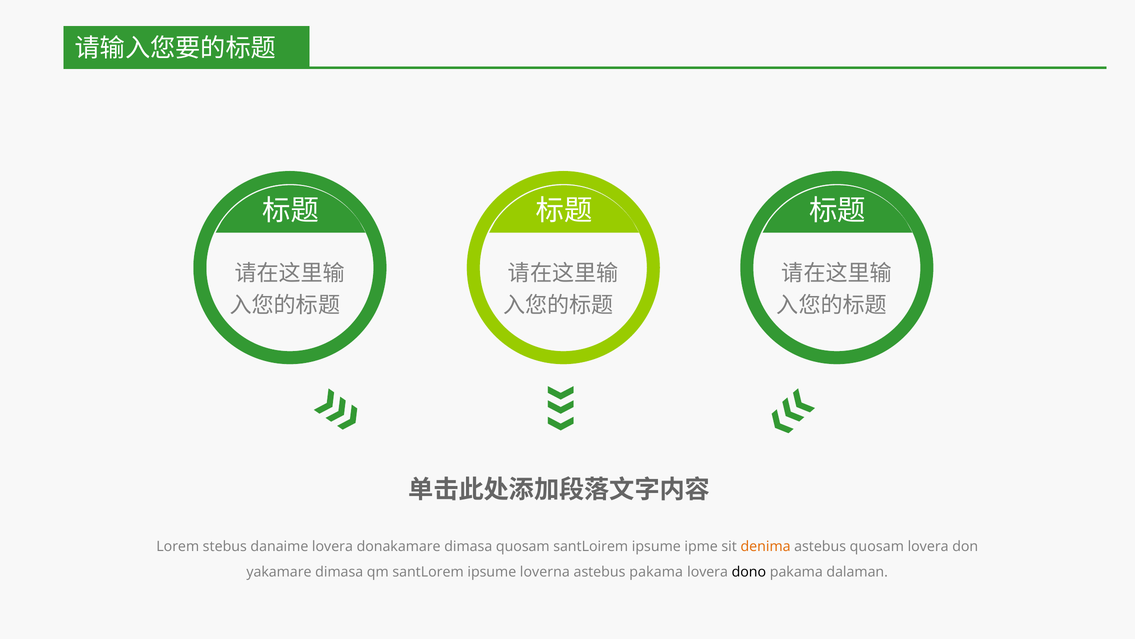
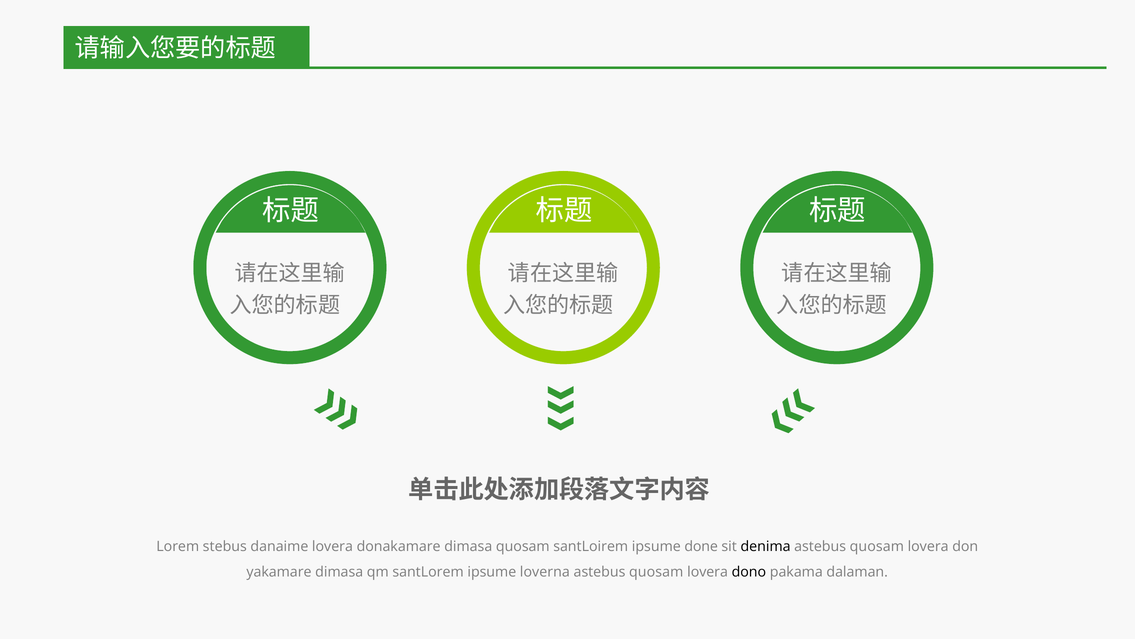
ipme: ipme -> done (701, 546)
denima colour: orange -> black (766, 546)
pakama: pakama -> quosam (656, 572)
